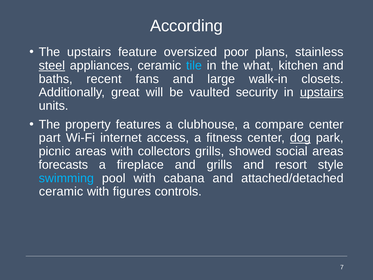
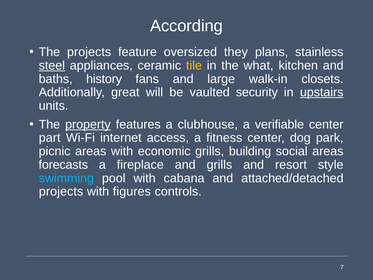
The upstairs: upstairs -> projects (89, 52)
poor: poor -> they (236, 52)
tile colour: light blue -> yellow (194, 65)
recent: recent -> history (104, 79)
property underline: none -> present (88, 124)
compare: compare -> verifiable (279, 124)
dog underline: present -> none (300, 138)
collectors: collectors -> economic (164, 151)
showed: showed -> building (250, 151)
ceramic: ceramic -> projects (61, 191)
